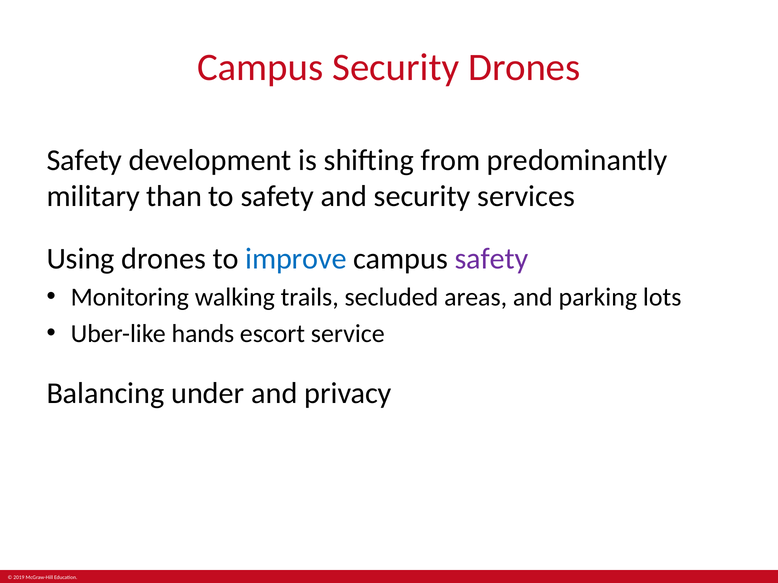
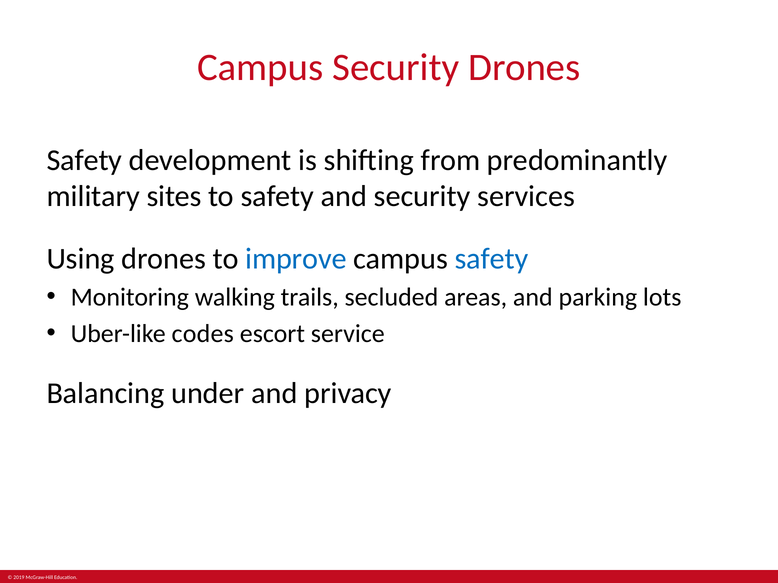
than: than -> sites (174, 197)
safety colour: purple -> blue (492, 259)
hands: hands -> codes (203, 334)
